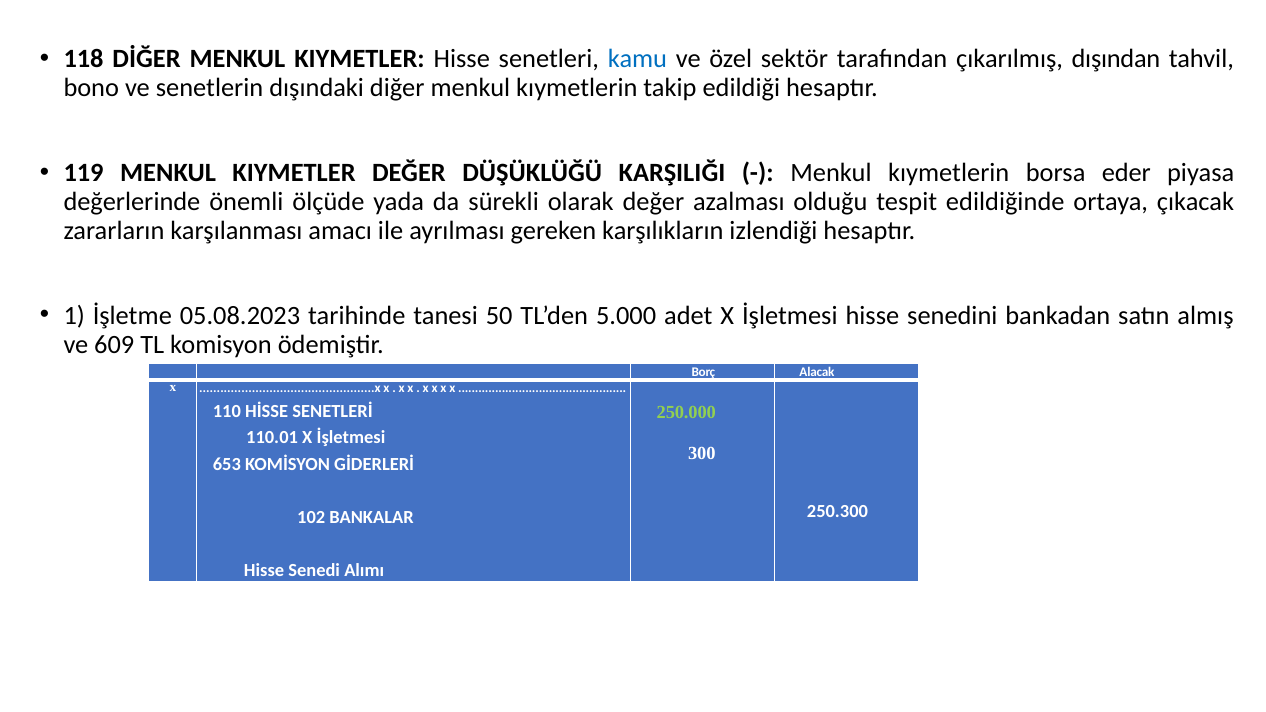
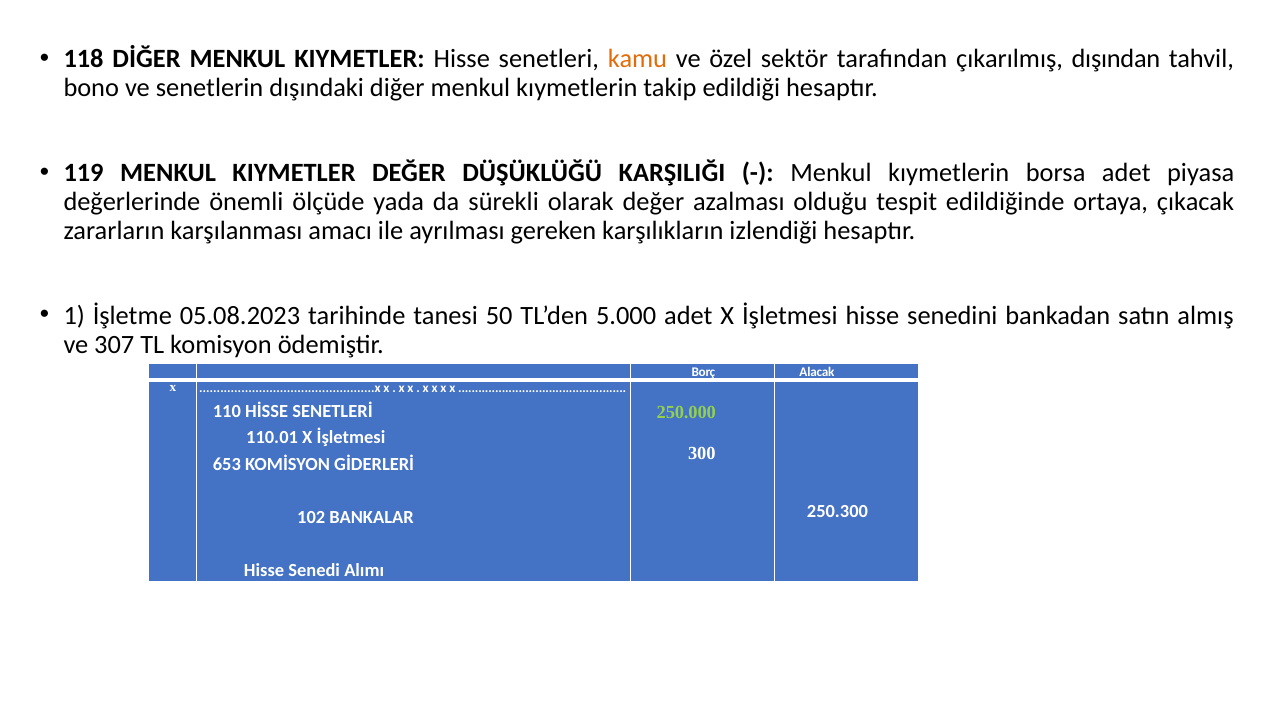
kamu colour: blue -> orange (637, 59)
borsa eder: eder -> adet (1126, 173)
609: 609 -> 307 (114, 345)
